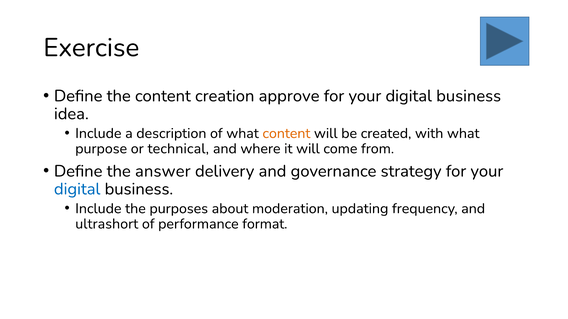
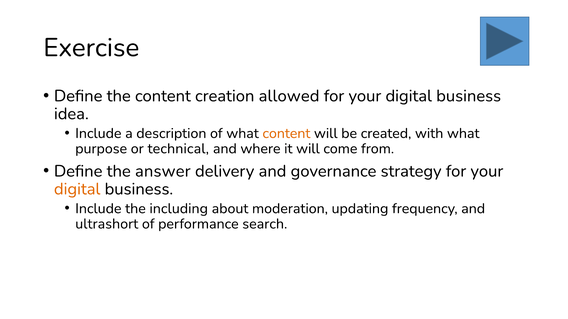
approve: approve -> allowed (289, 96)
digital colour: blue -> orange (77, 189)
purposes: purposes -> including (179, 209)
format: format -> search (265, 224)
